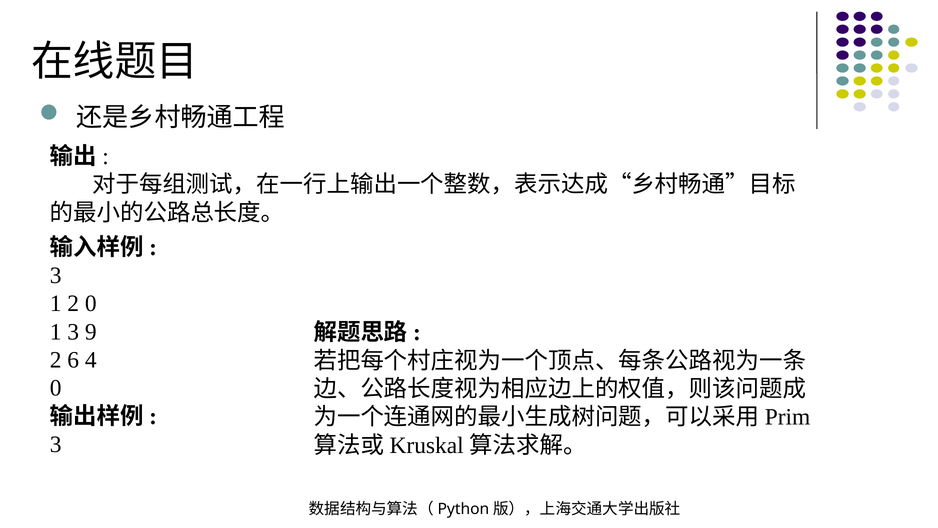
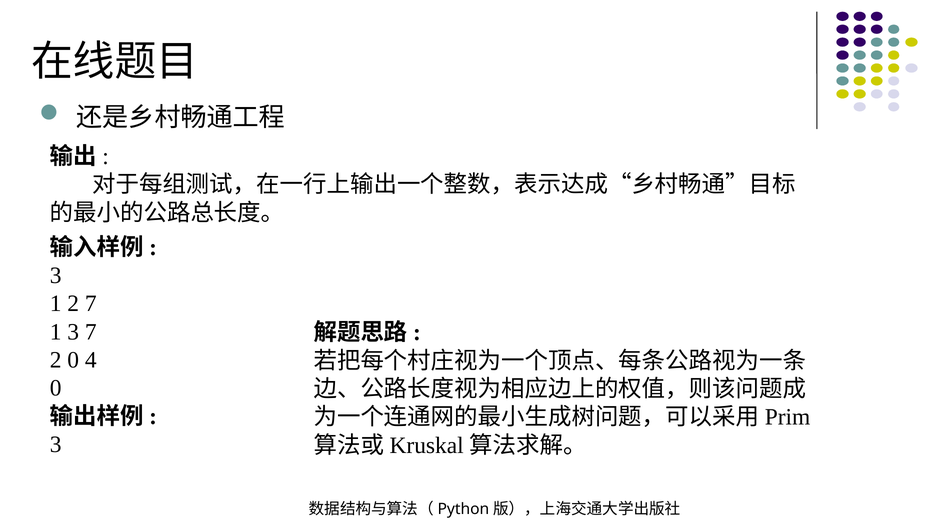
2 0: 0 -> 7 (91, 304)
3 9: 9 -> 7 (91, 332)
2 6: 6 -> 0 (73, 360)
